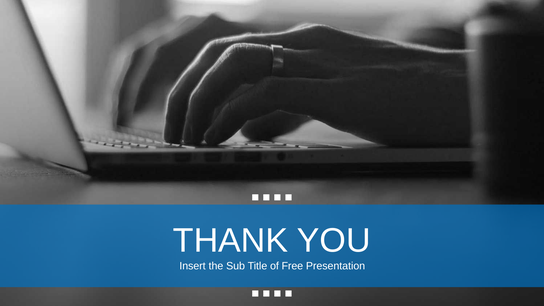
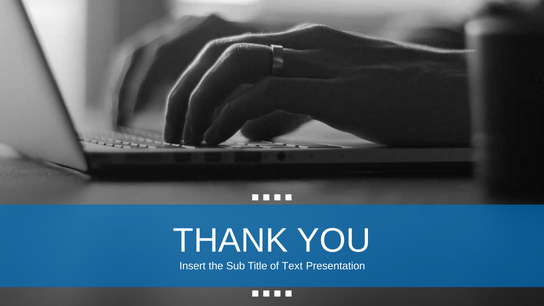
Free: Free -> Text (292, 266)
